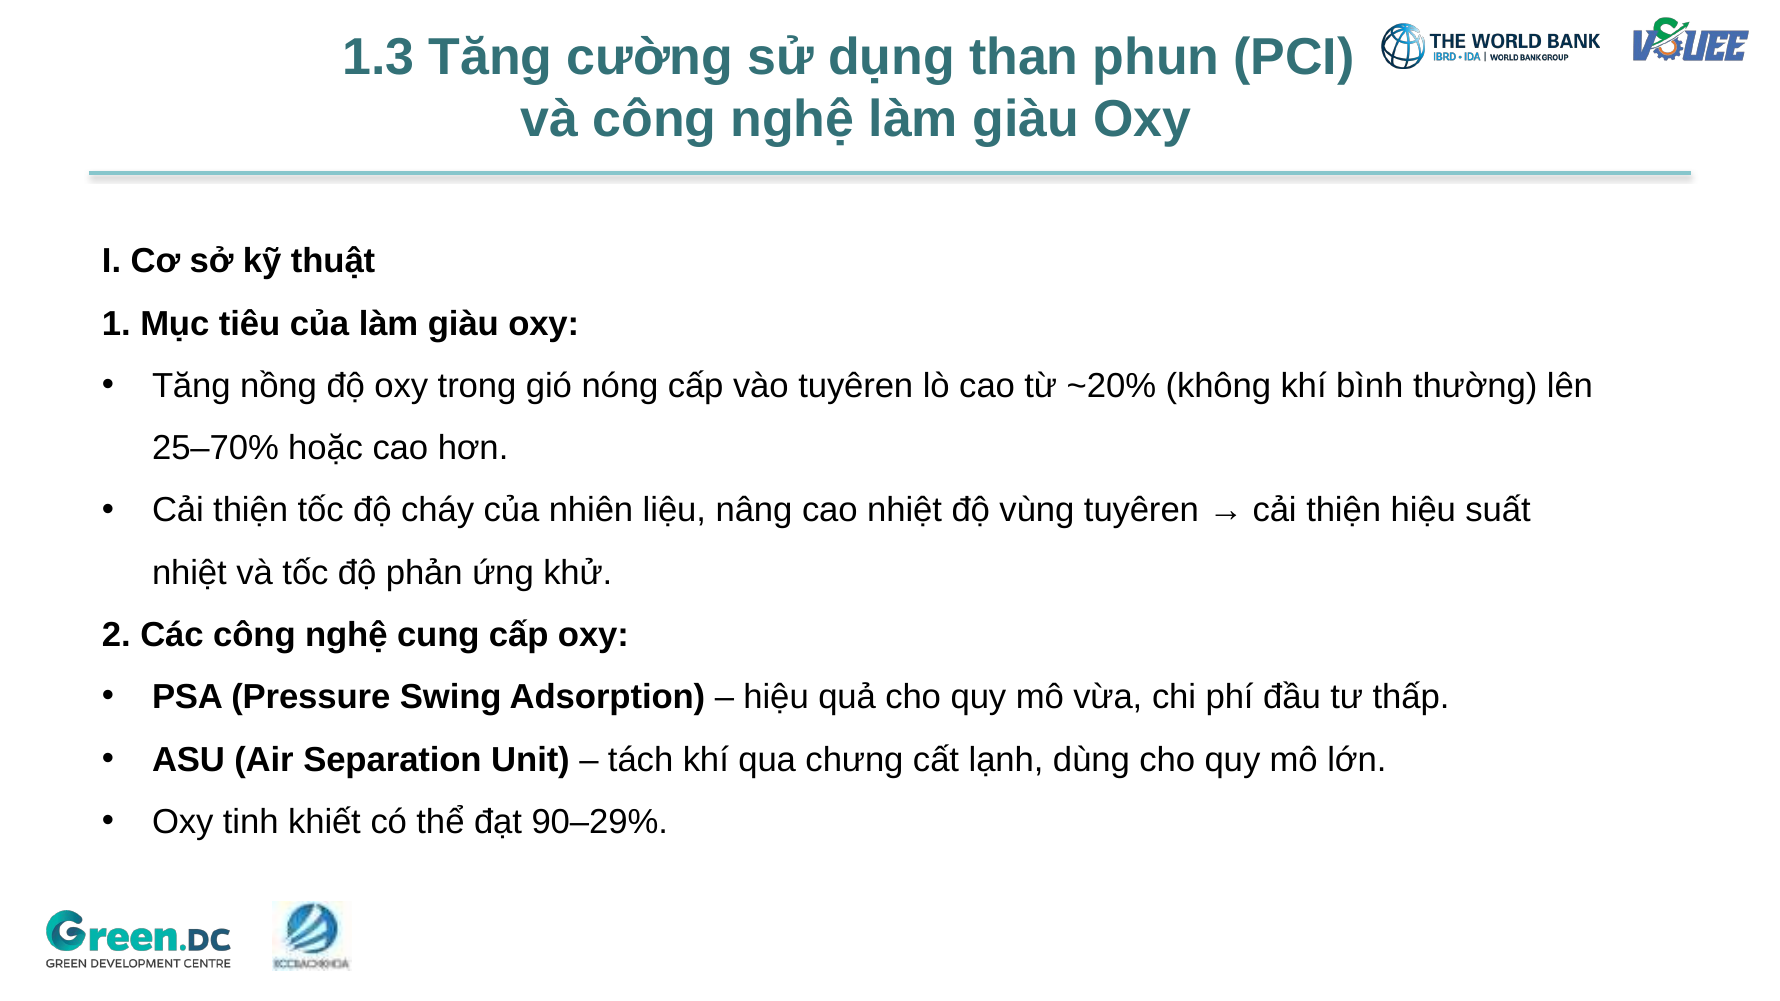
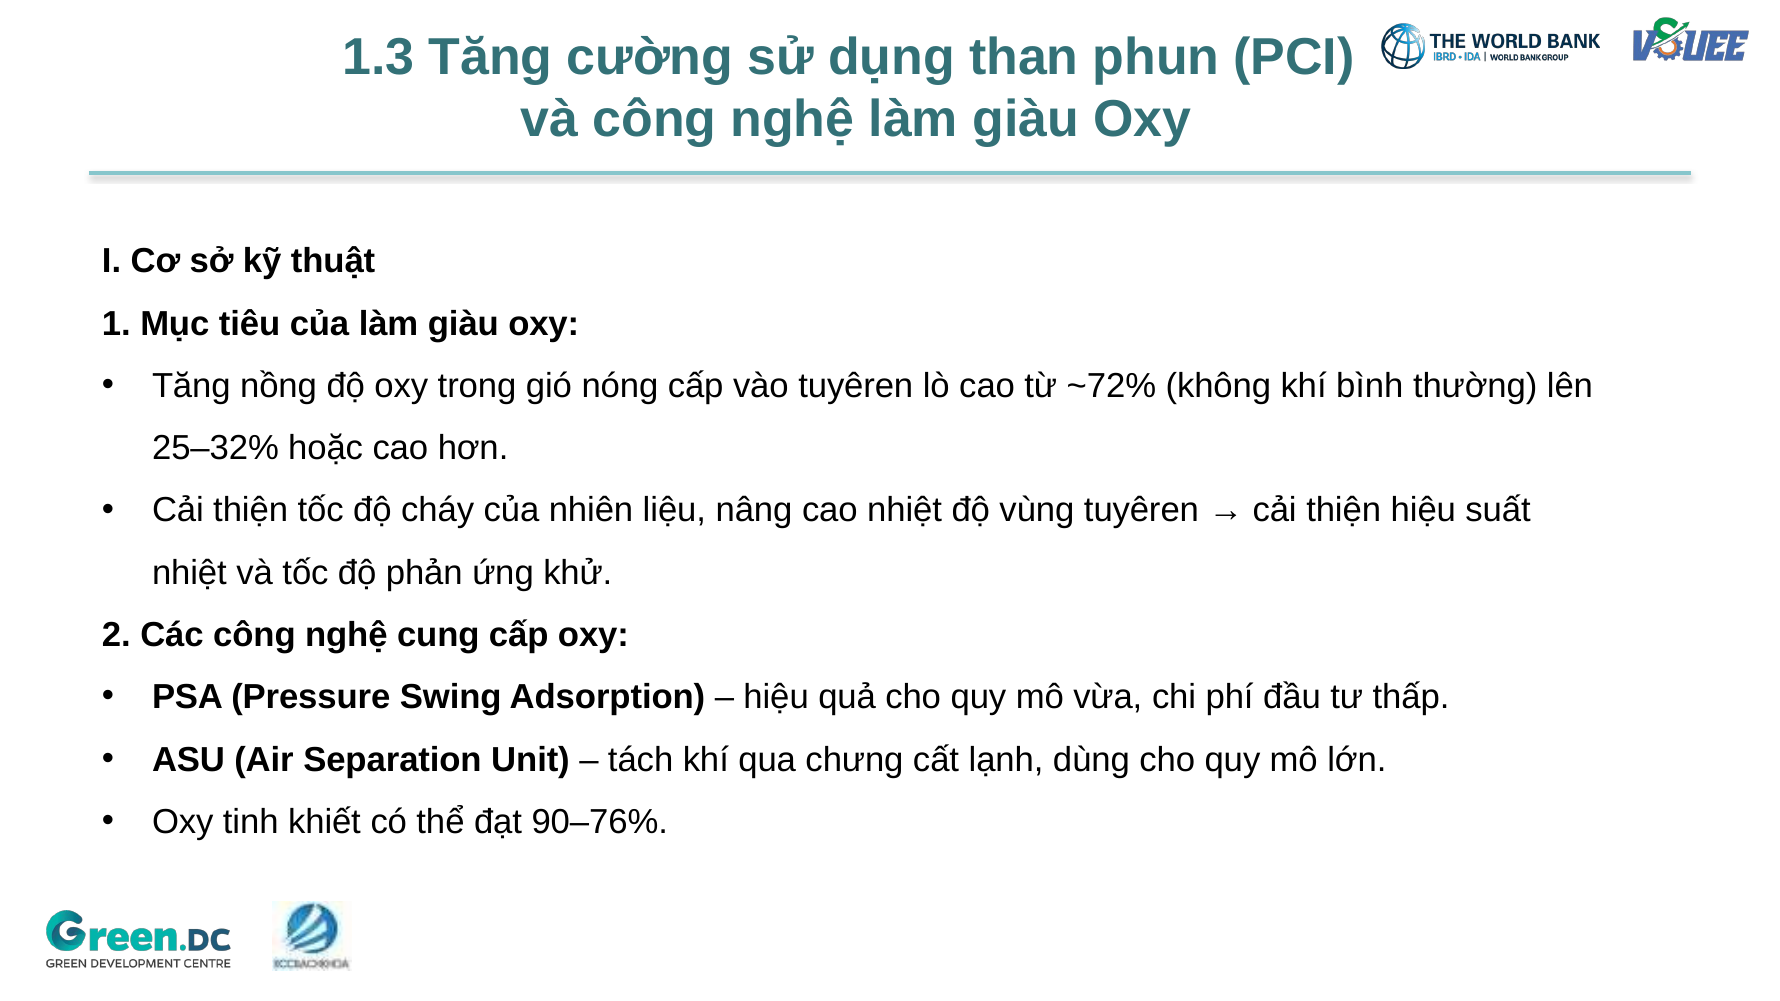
~20%: ~20% -> ~72% (1111, 386)
25–70%: 25–70% -> 25–32% (215, 448)
90–29%: 90–29% -> 90–76% (600, 822)
